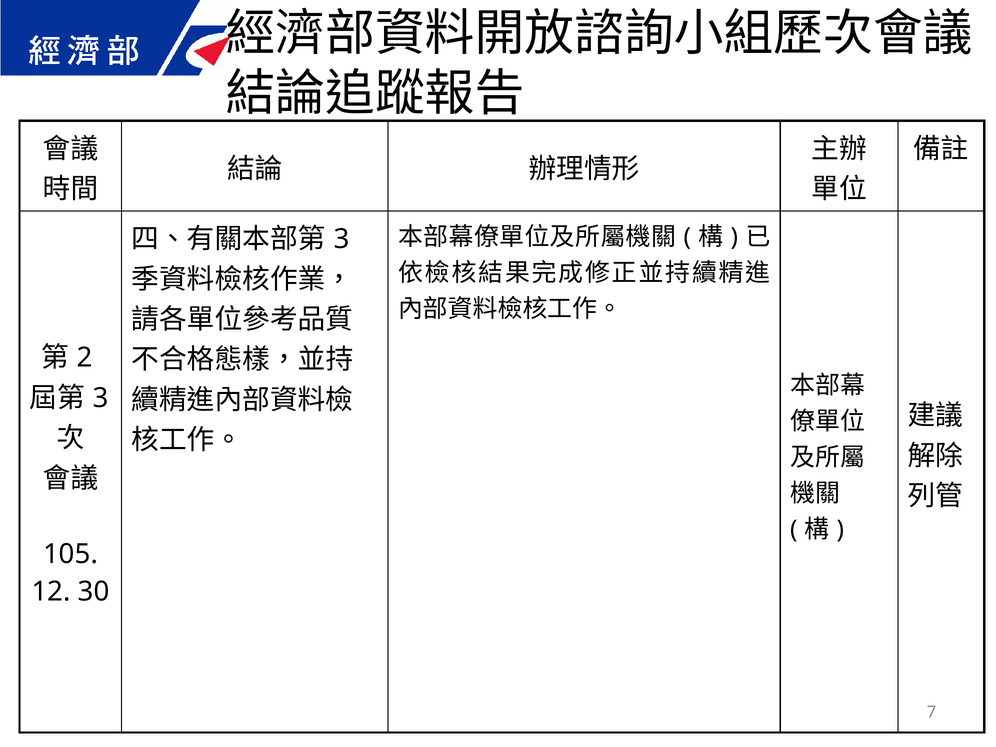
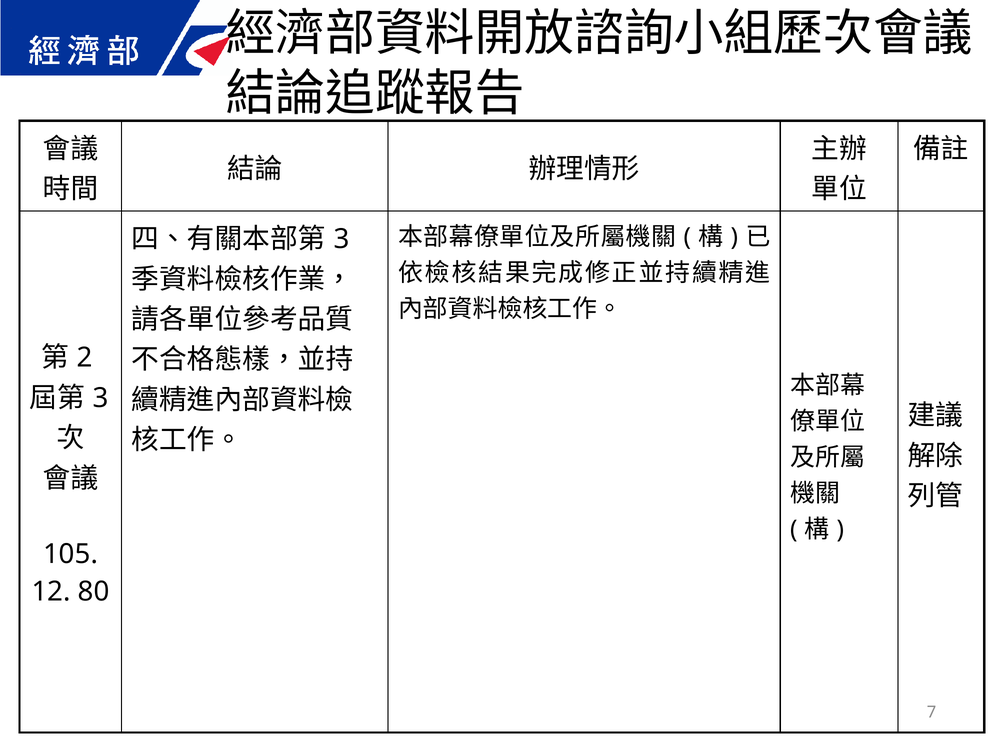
30: 30 -> 80 (94, 592)
